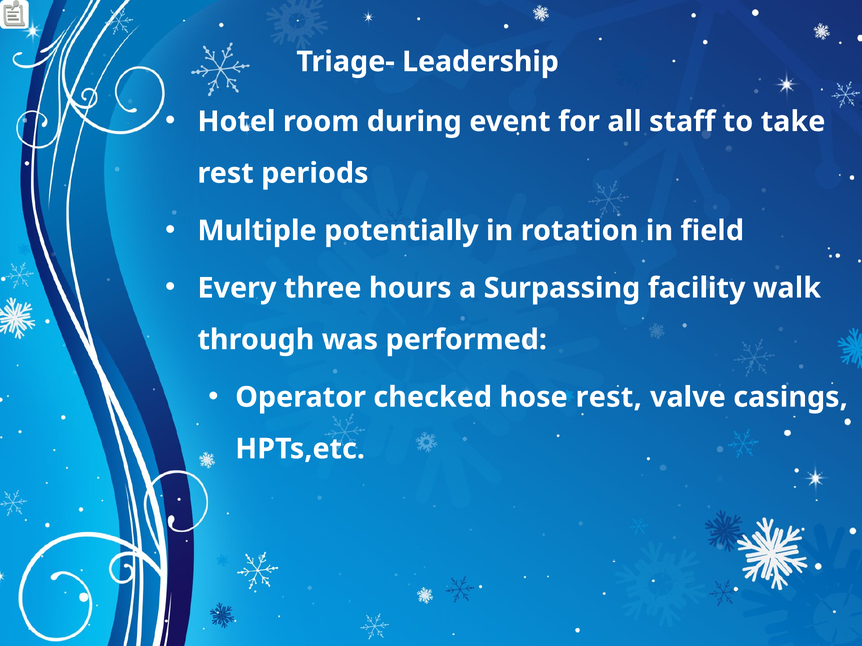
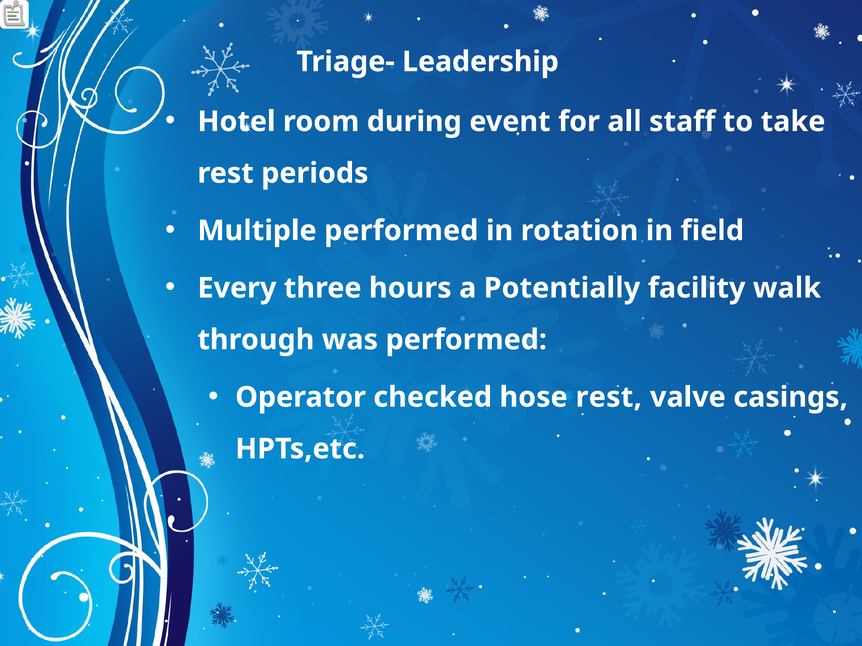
Multiple potentially: potentially -> performed (401, 231)
Surpassing: Surpassing -> Potentially (562, 288)
